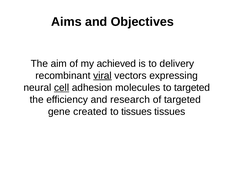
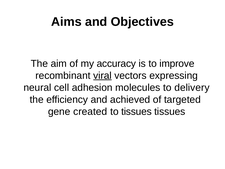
achieved: achieved -> accuracy (116, 63)
delivery: delivery -> improve (177, 63)
cell underline: present -> none (62, 87)
to targeted: targeted -> delivery (192, 87)
research: research -> achieved (130, 99)
